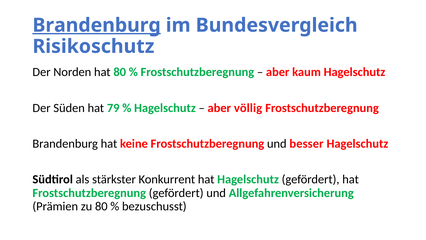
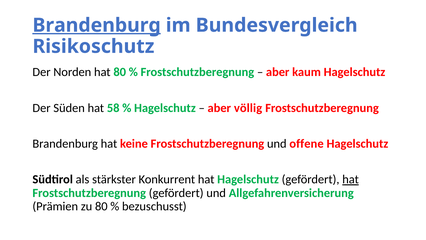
79: 79 -> 58 (113, 108)
besser: besser -> offene (307, 143)
hat underline: none -> present (351, 179)
